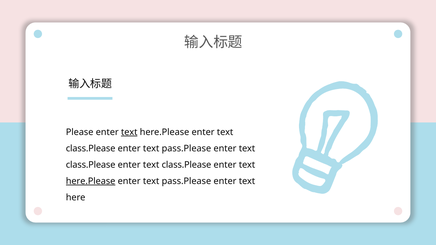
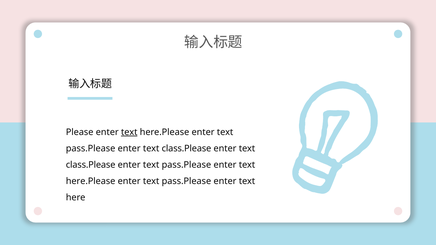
class.Please: class.Please -> pass.Please (91, 149)
pass.Please: pass.Please -> class.Please (186, 149)
class.Please: class.Please -> pass.Please (186, 165)
here.Please underline: present -> none (91, 181)
